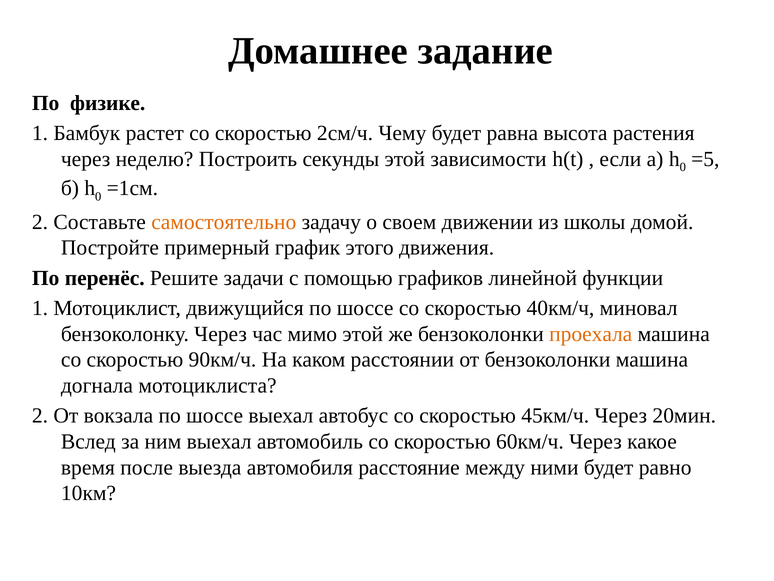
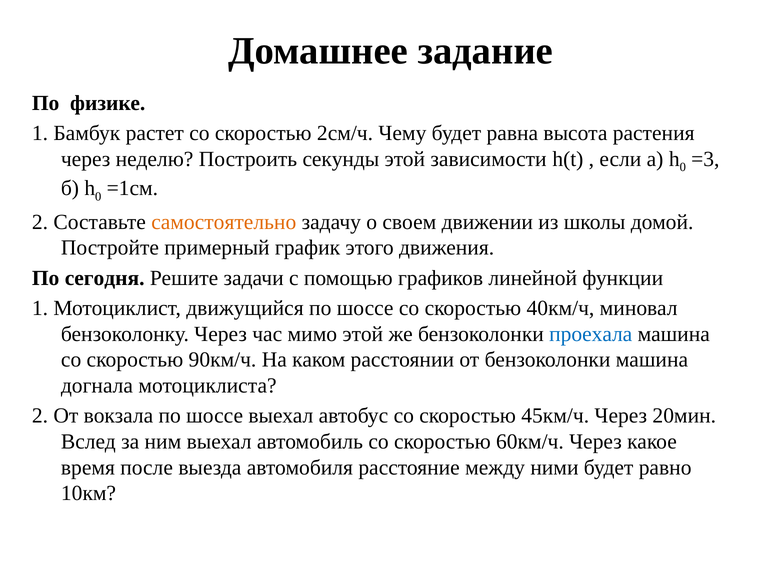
=5: =5 -> =3 (705, 159)
перенёс: перенёс -> сегодня (105, 278)
проехала colour: orange -> blue (591, 334)
